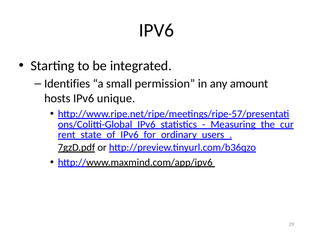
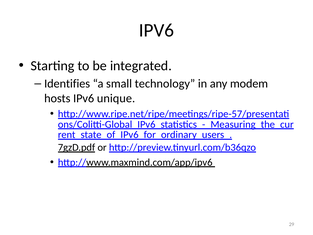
permission: permission -> technology (165, 84)
amount: amount -> modem (249, 84)
